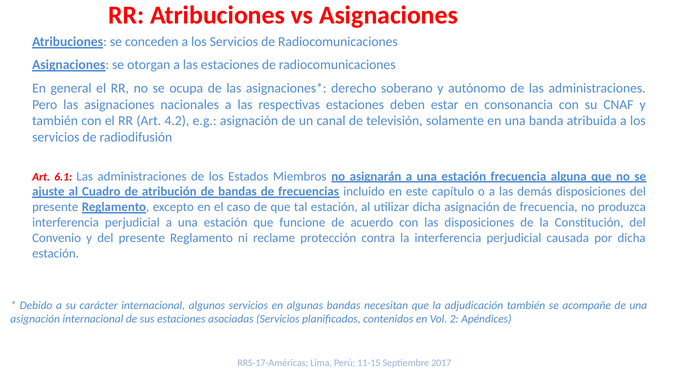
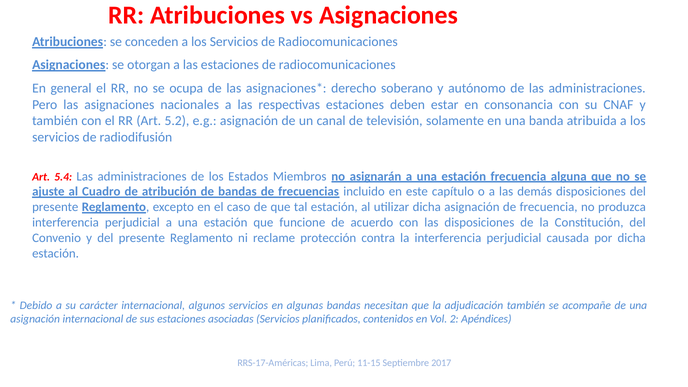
4.2: 4.2 -> 5.2 (177, 121)
6.1: 6.1 -> 5.4 (63, 177)
